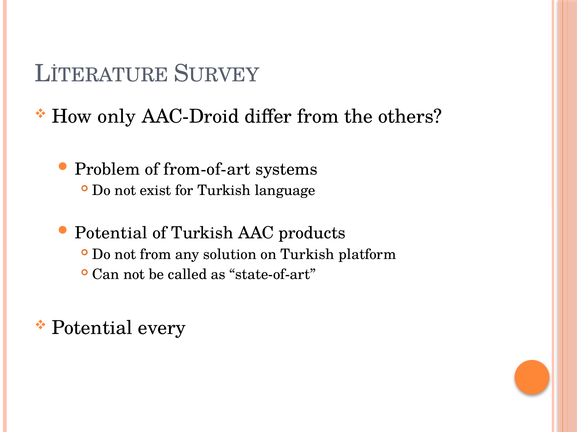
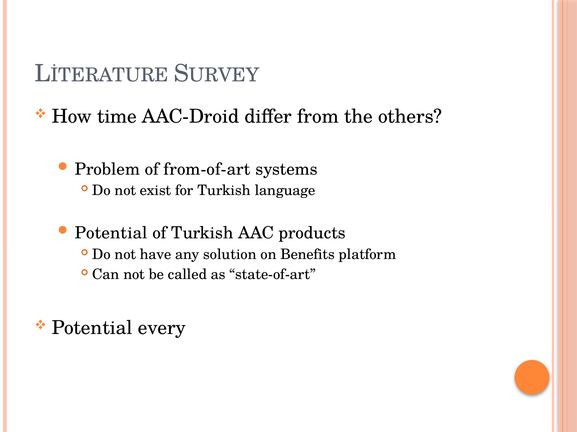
only: only -> time (117, 117)
not from: from -> have (156, 255)
on Turkish: Turkish -> Benefits (308, 255)
